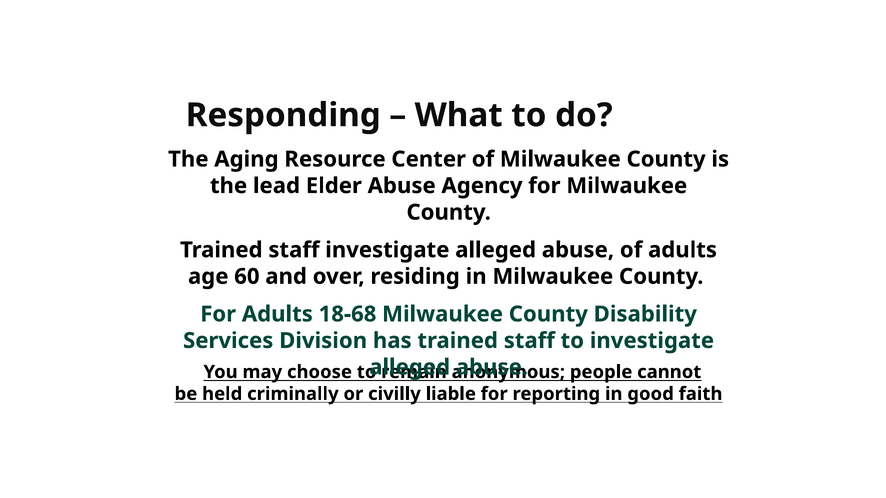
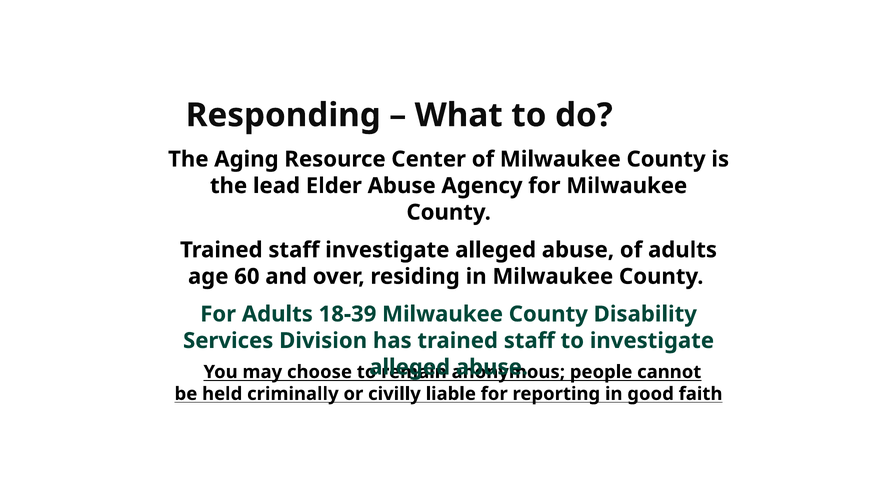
18-68: 18-68 -> 18-39 (347, 314)
